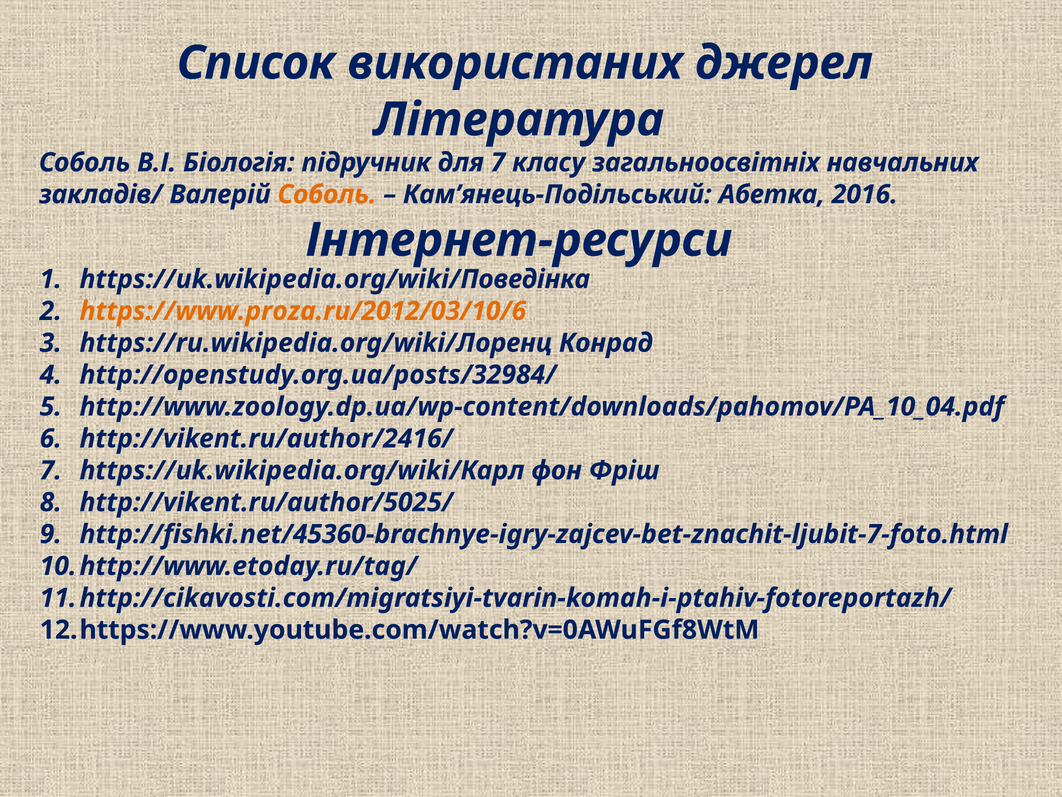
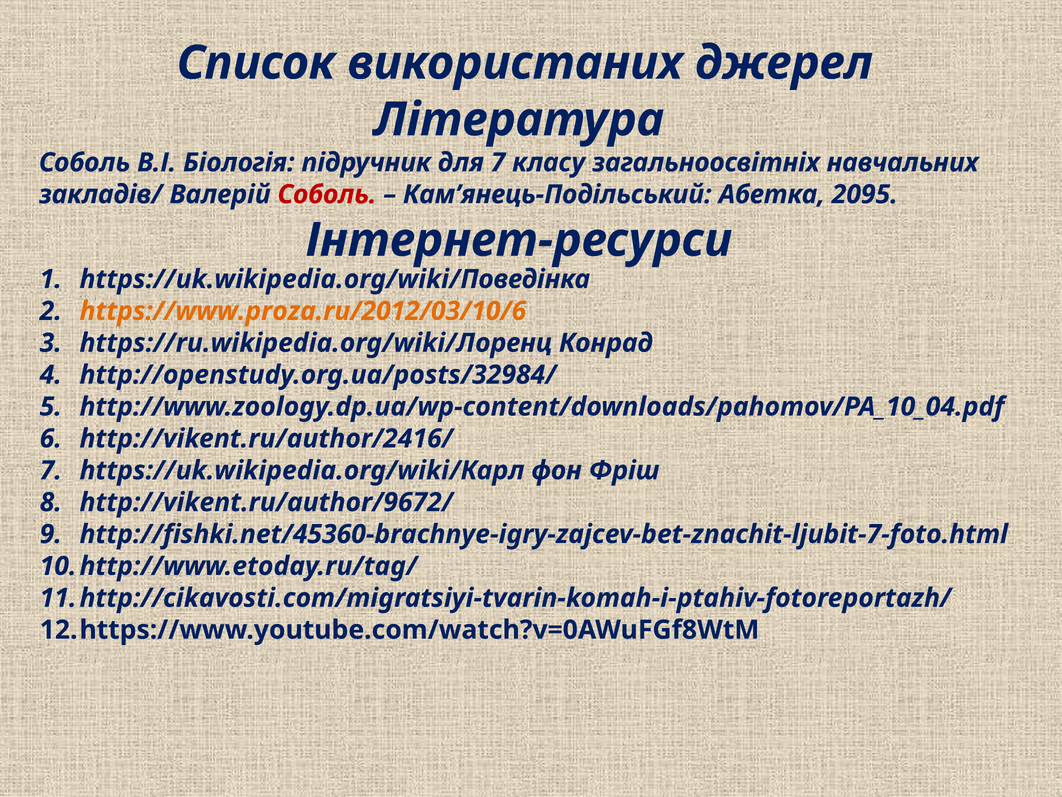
Соболь colour: orange -> red (327, 194)
2016: 2016 -> 2095 (865, 194)
http://vikent.ru/author/5025/: http://vikent.ru/author/5025/ -> http://vikent.ru/author/9672/ (266, 502)
